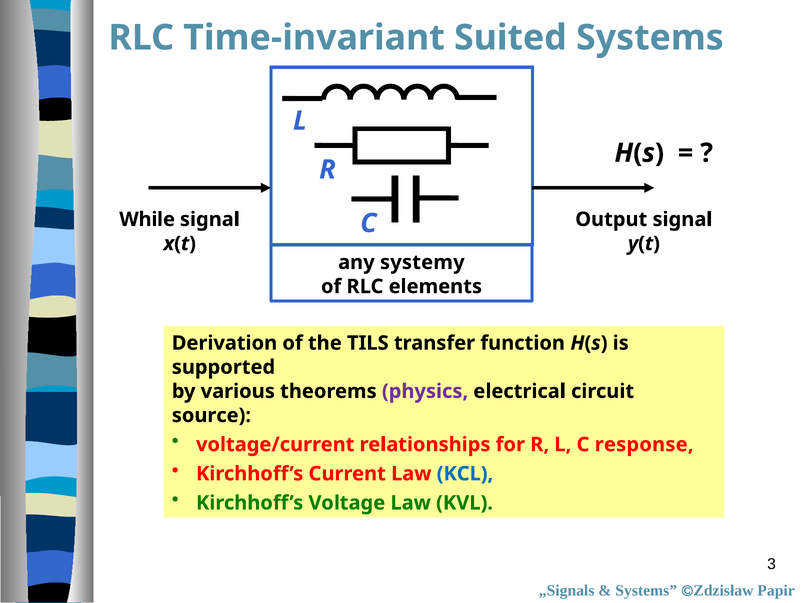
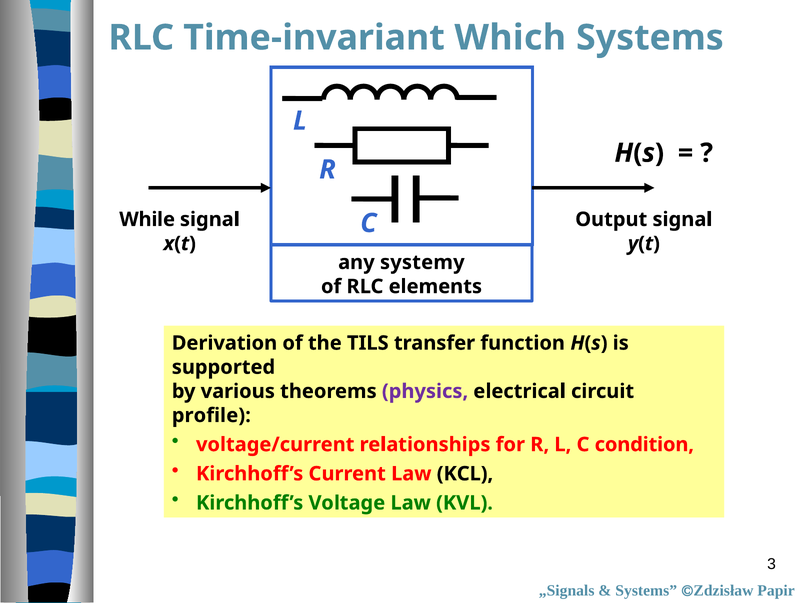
Suited: Suited -> Which (510, 38)
source: source -> profile (211, 415)
response: response -> condition (644, 445)
KCL colour: blue -> black (465, 474)
